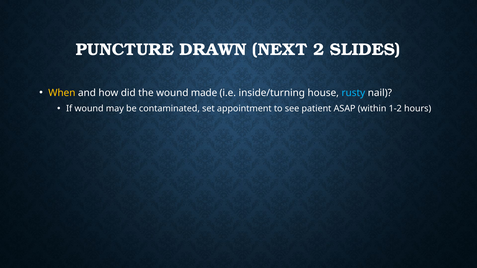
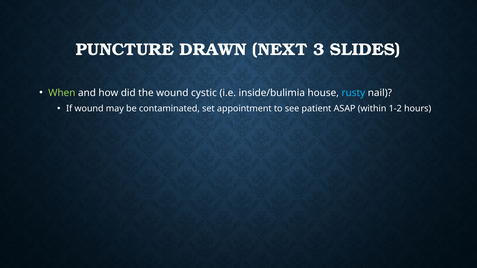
2: 2 -> 3 (319, 50)
When colour: yellow -> light green (62, 93)
made: made -> cystic (204, 93)
inside/turning: inside/turning -> inside/bulimia (272, 93)
